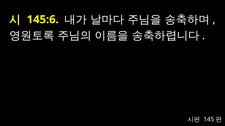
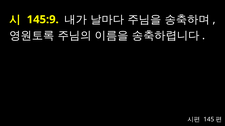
145:6: 145:6 -> 145:9 (43, 20)
